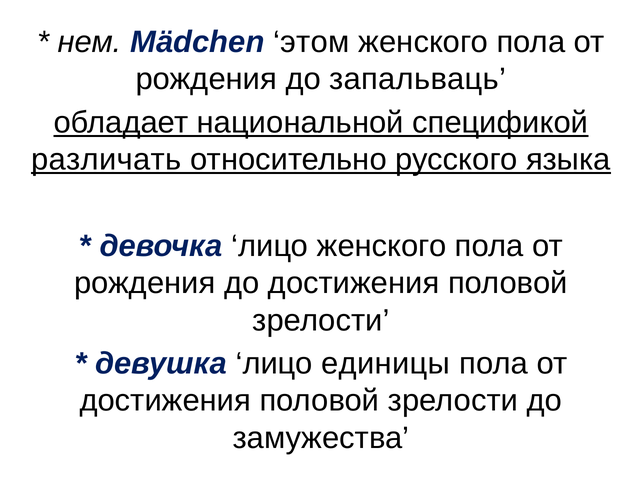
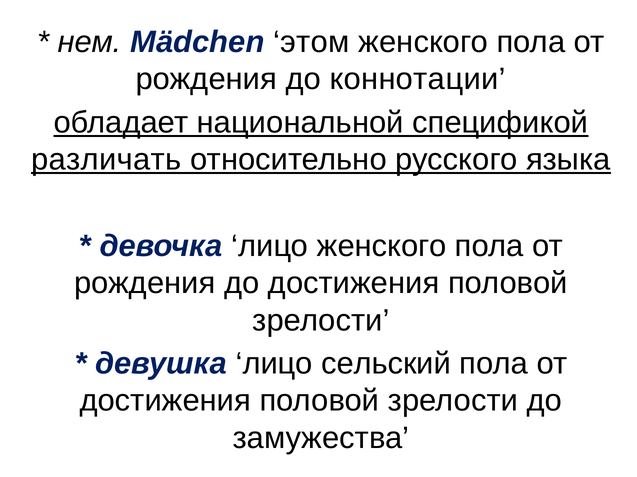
запальваць: запальваць -> коннотации (418, 79)
единицы: единицы -> сельский (386, 364)
